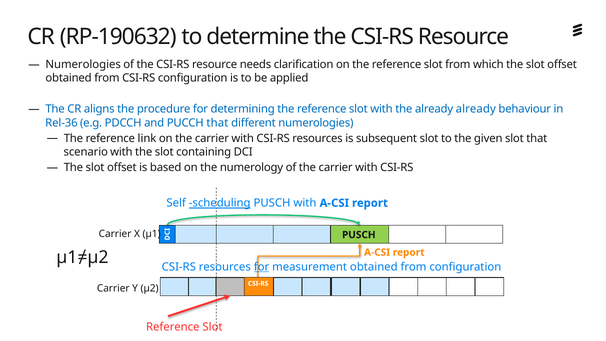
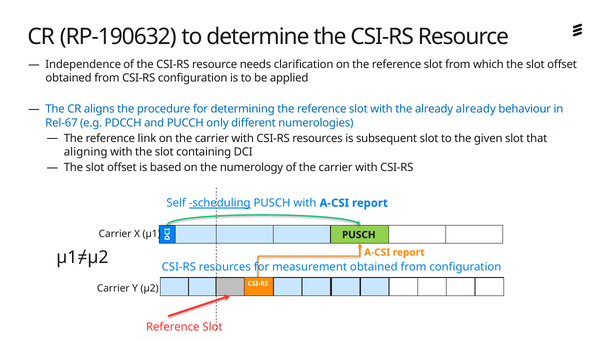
Numerologies: Numerologies -> Independence (83, 64)
Rel-36: Rel-36 -> Rel-67 (61, 123)
PUCCH that: that -> only (218, 123)
scenario: scenario -> aligning (86, 152)
for underline: present -> none (261, 267)
